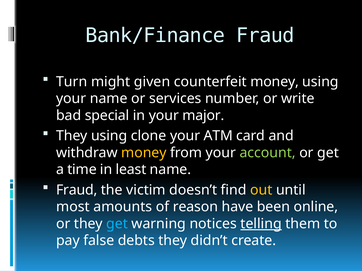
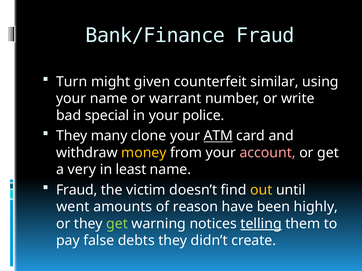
counterfeit money: money -> similar (275, 82)
services: services -> warrant (175, 99)
major: major -> police (203, 116)
They using: using -> many (109, 136)
ATM underline: none -> present (218, 136)
account colour: light green -> pink (268, 153)
time: time -> very (82, 170)
most: most -> went (73, 207)
online: online -> highly (316, 207)
get colour: light blue -> light green (117, 224)
